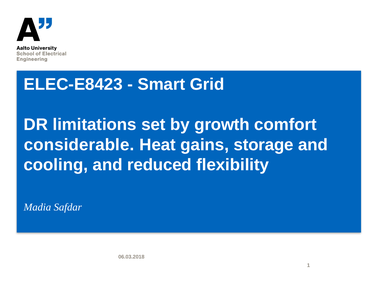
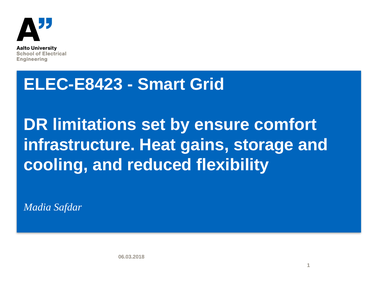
growth: growth -> ensure (222, 125)
considerable: considerable -> infrastructure (79, 145)
